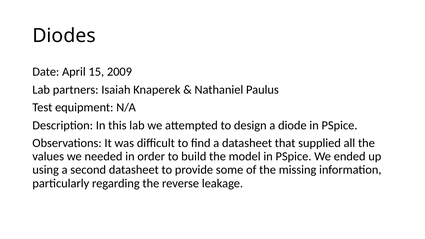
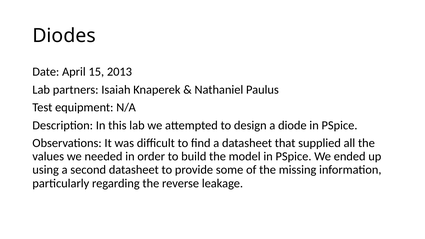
2009: 2009 -> 2013 (119, 72)
